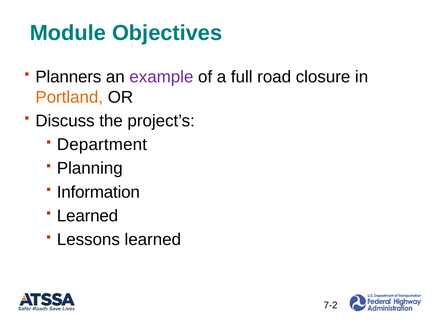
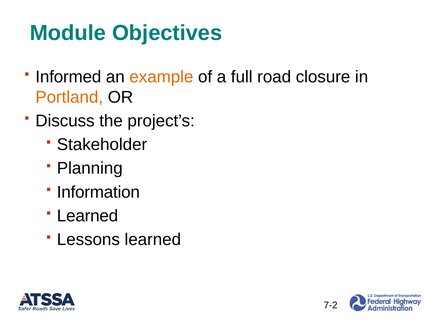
Planners: Planners -> Informed (68, 77)
example colour: purple -> orange (161, 77)
Department: Department -> Stakeholder (102, 145)
